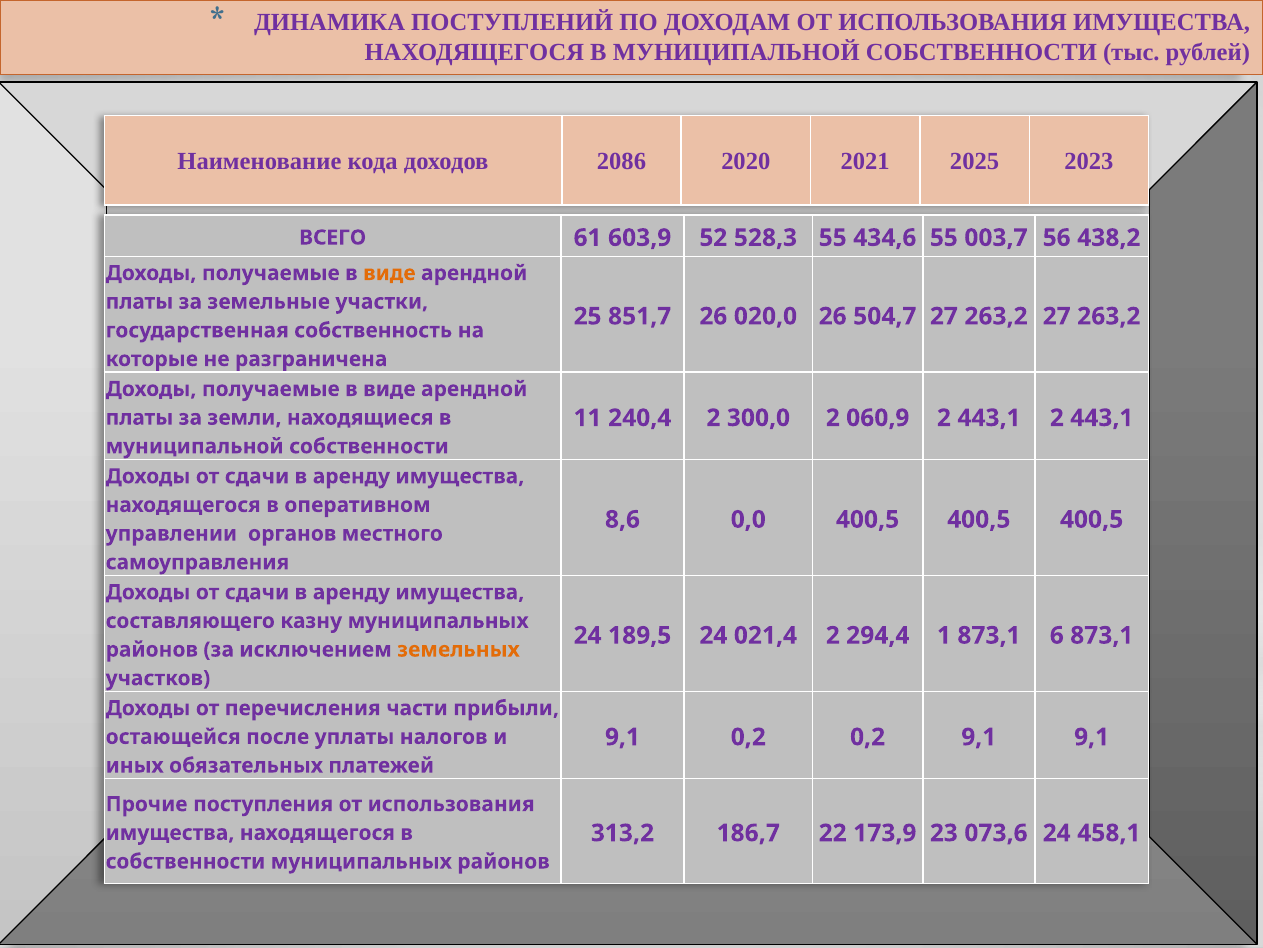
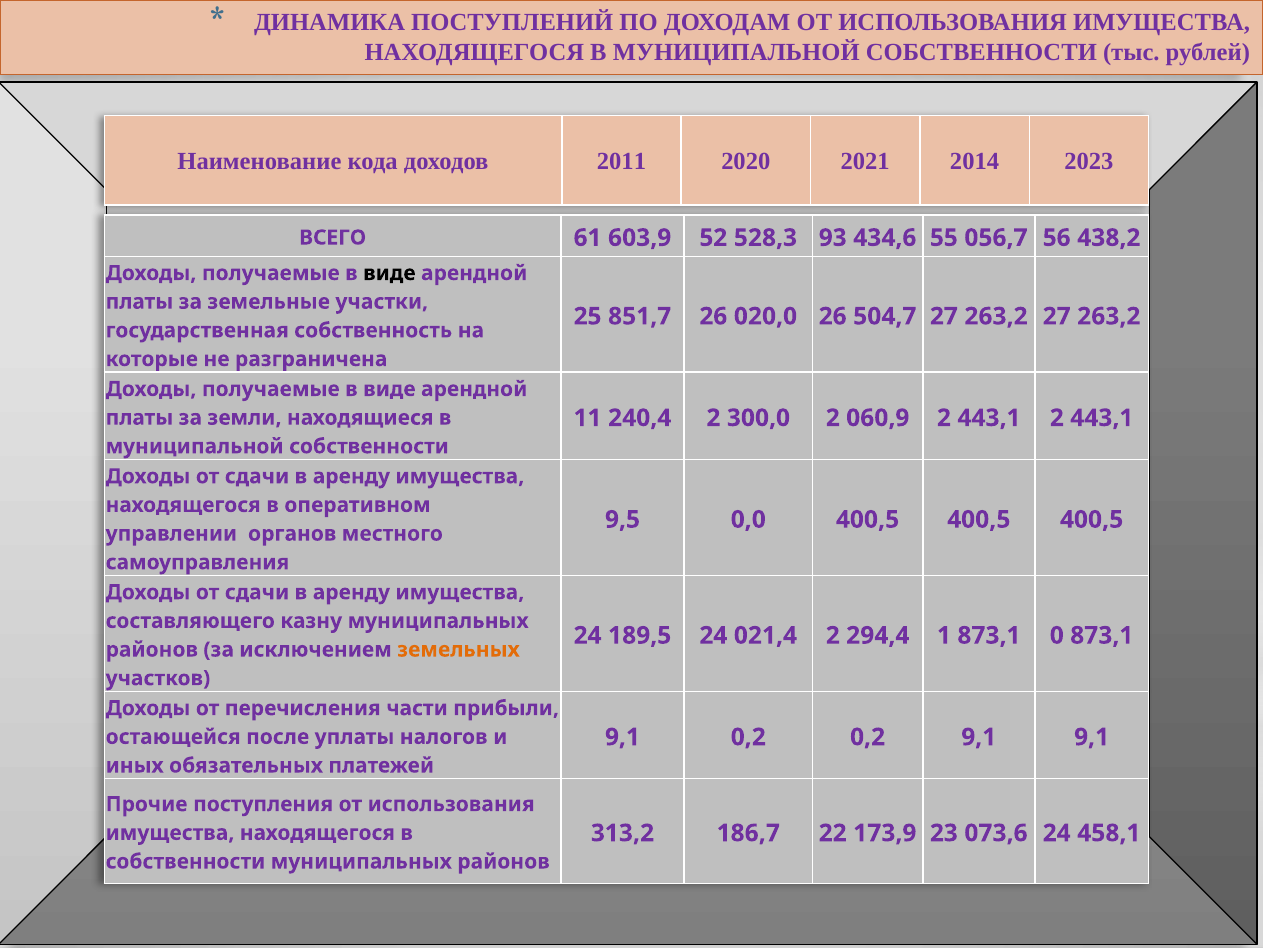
2086: 2086 -> 2011 (621, 161)
2025: 2025 -> 2014 (975, 161)
528,3 55: 55 -> 93 (833, 238)
003,7: 003,7 -> 056,7 (996, 238)
виде colour: orange -> black (389, 273)
8,6: 8,6 -> 9,5 (622, 519)
6: 6 -> 0 (1057, 635)
